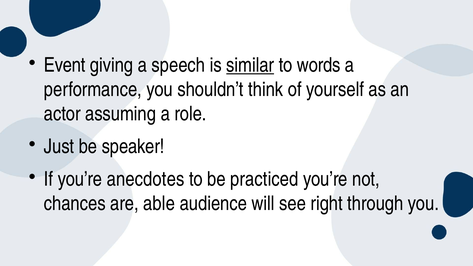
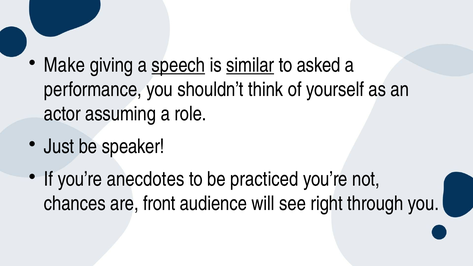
Event: Event -> Make (65, 65)
speech underline: none -> present (178, 65)
words: words -> asked (319, 65)
able: able -> front (159, 203)
